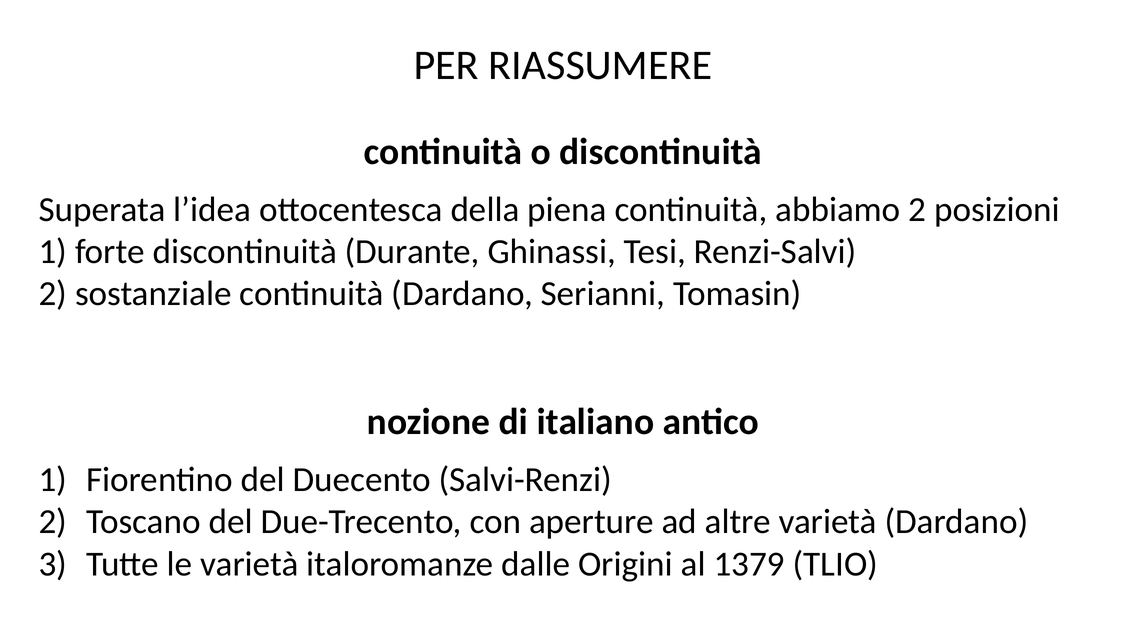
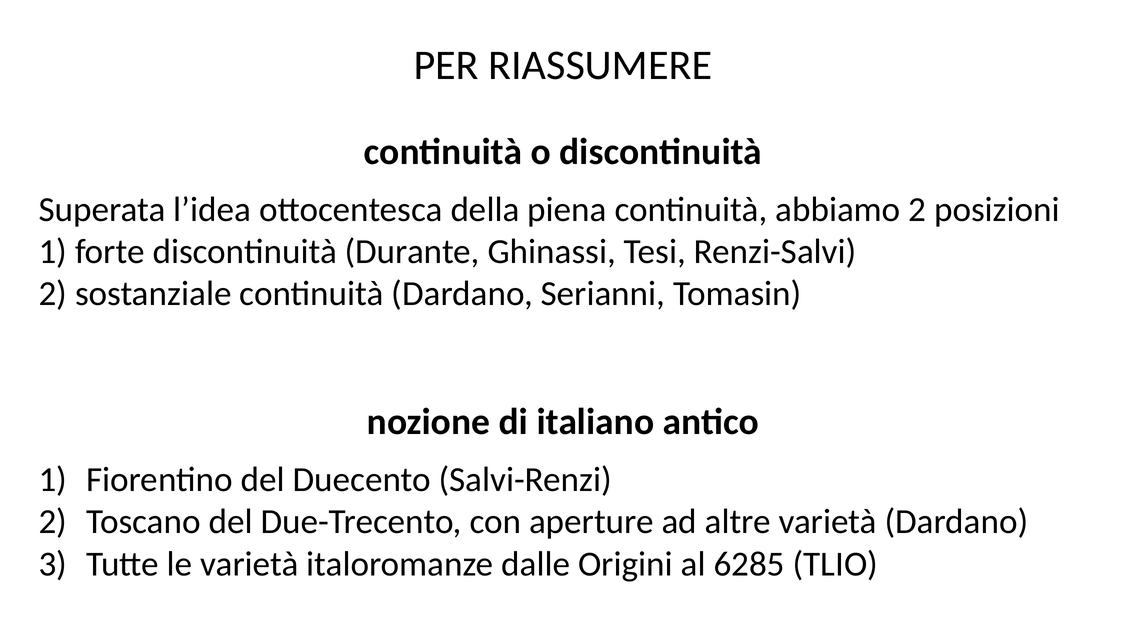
1379: 1379 -> 6285 (749, 564)
